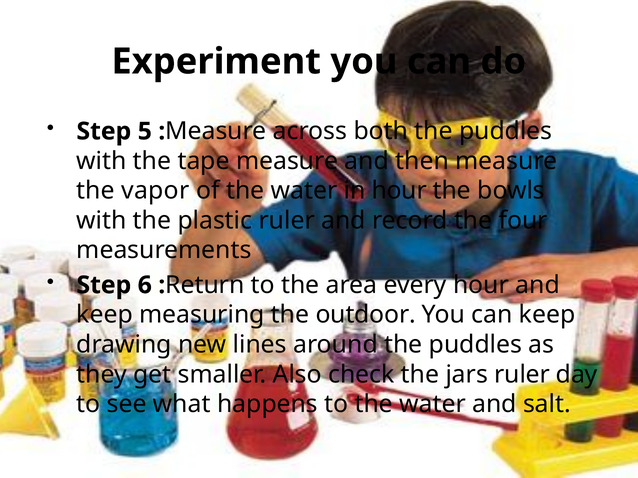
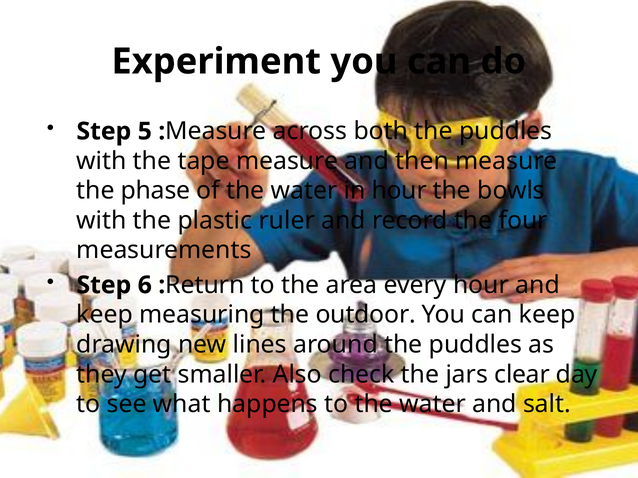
vapor: vapor -> phase (156, 191)
jars ruler: ruler -> clear (522, 375)
